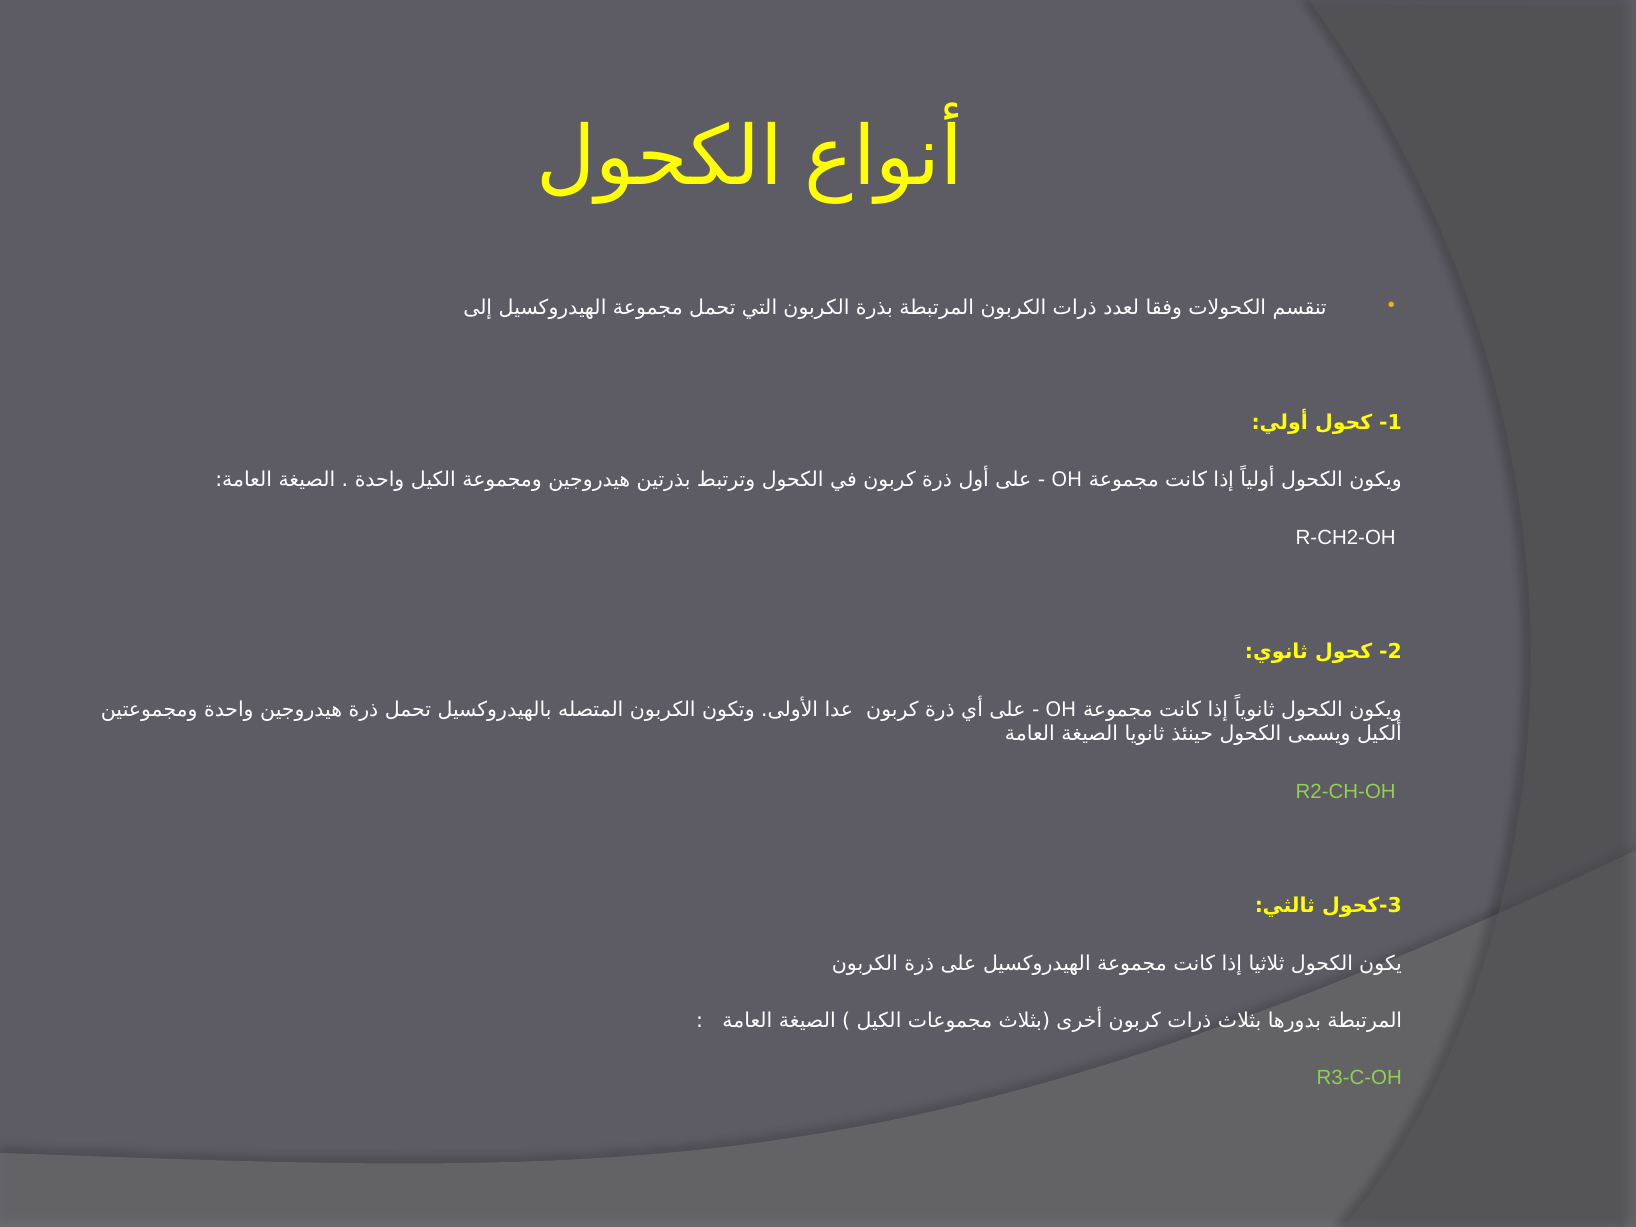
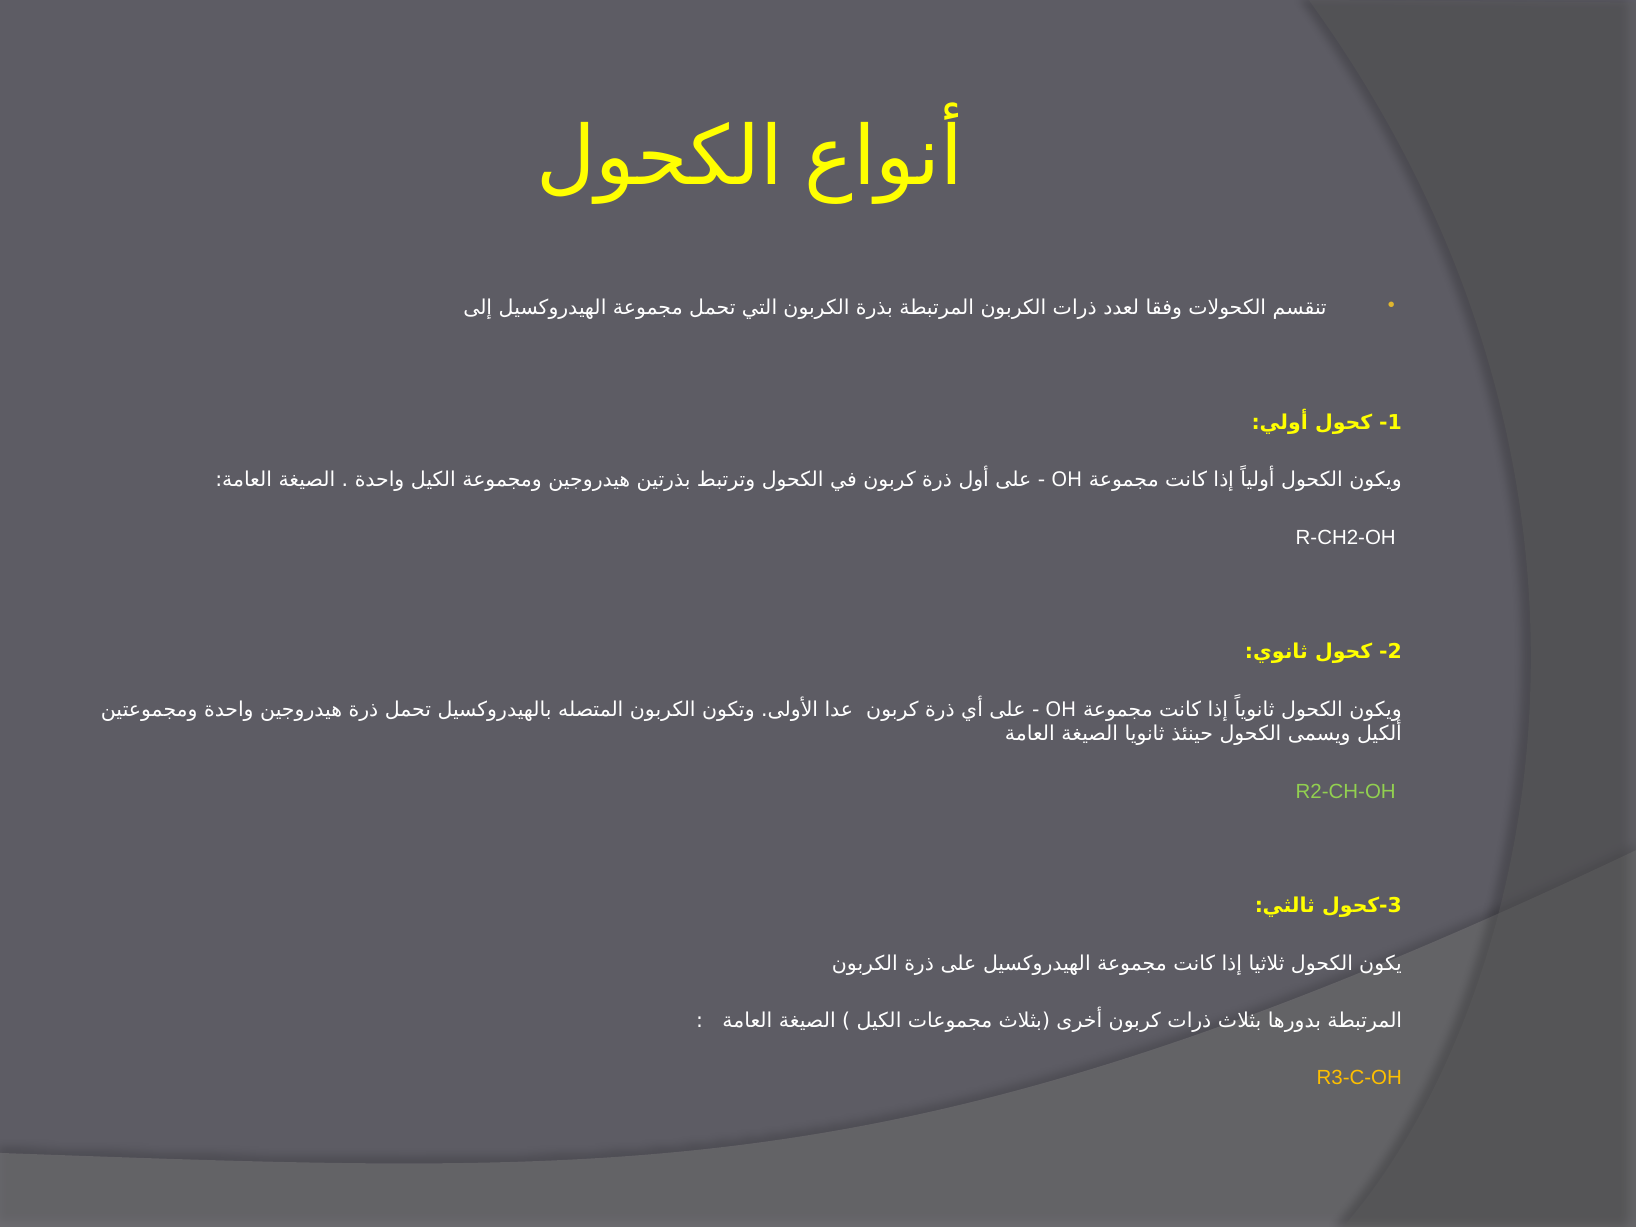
R3-C-OH colour: light green -> yellow (1359, 1078)
